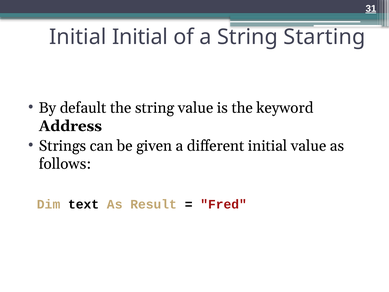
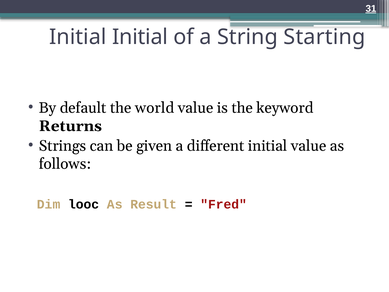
the string: string -> world (155, 108)
Address: Address -> Returns (70, 126)
text: text -> looc (84, 204)
